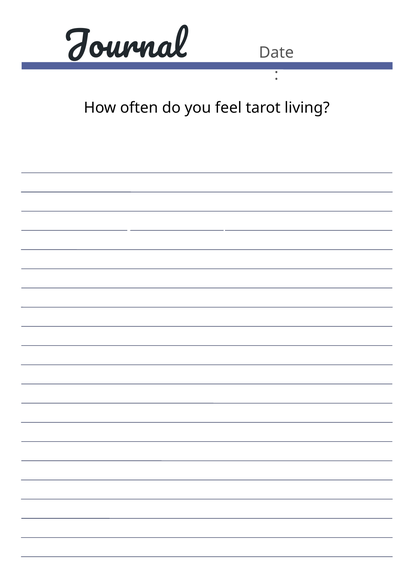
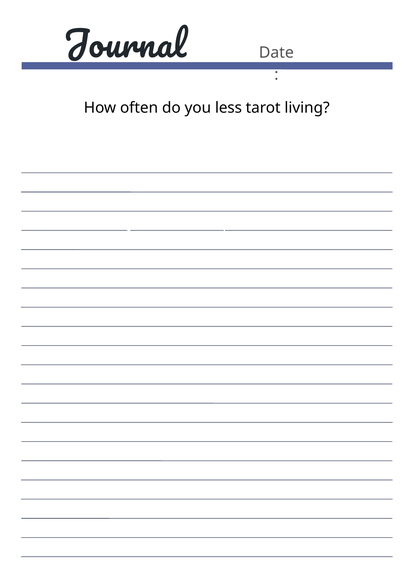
feel: feel -> less (228, 108)
